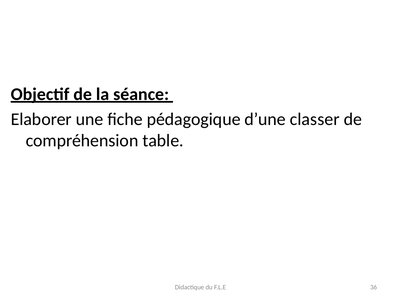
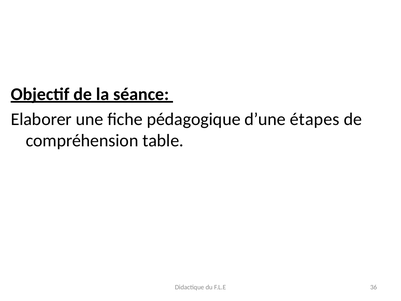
classer: classer -> étapes (315, 119)
